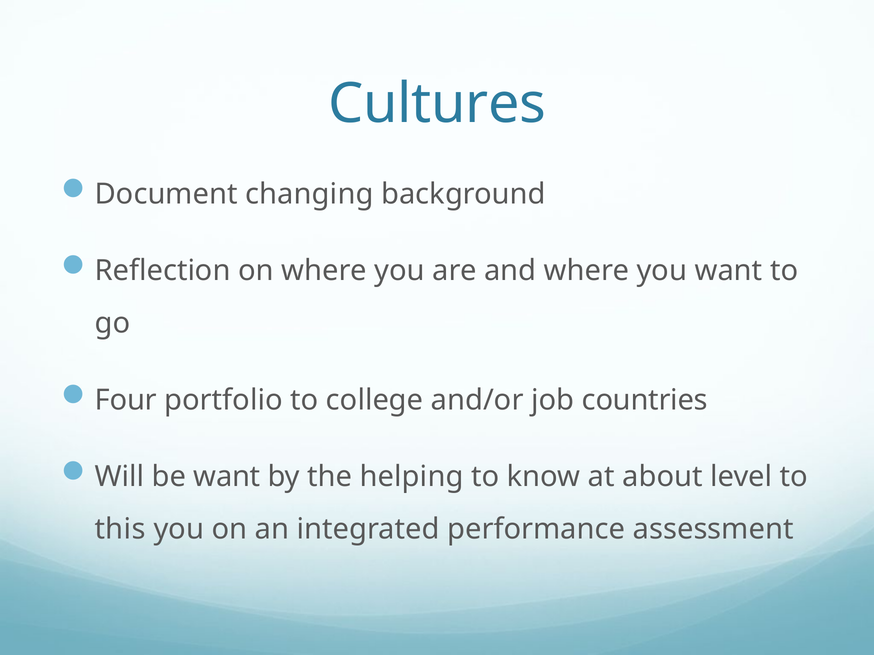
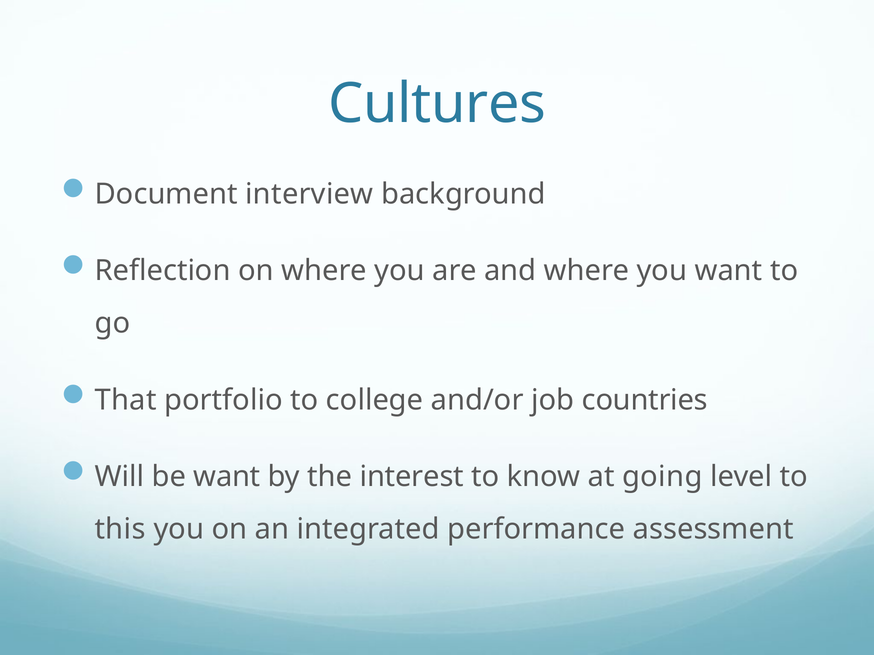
changing: changing -> interview (309, 194)
Four: Four -> That (126, 400)
helping: helping -> interest (412, 477)
about: about -> going (662, 477)
